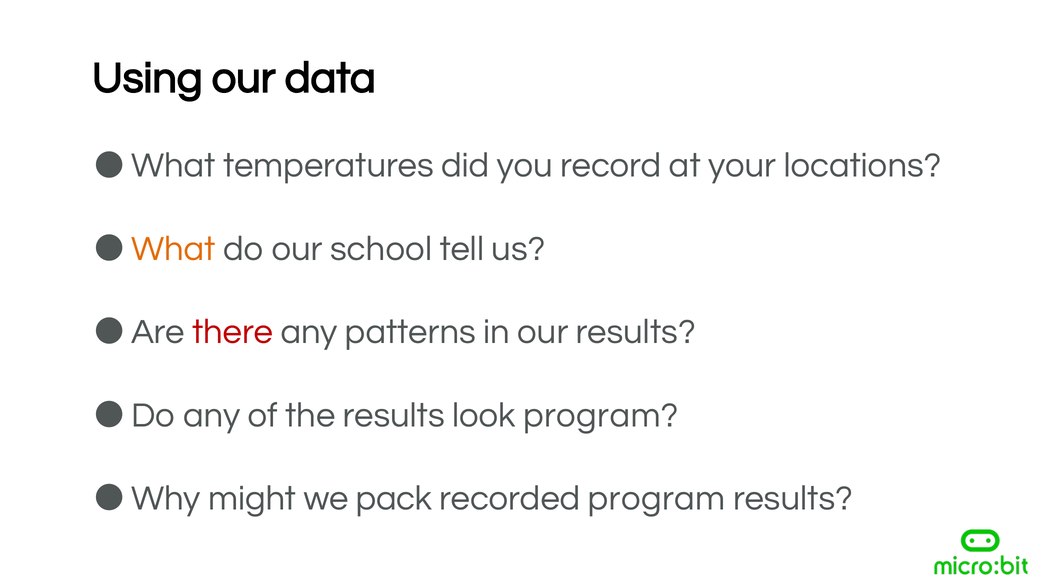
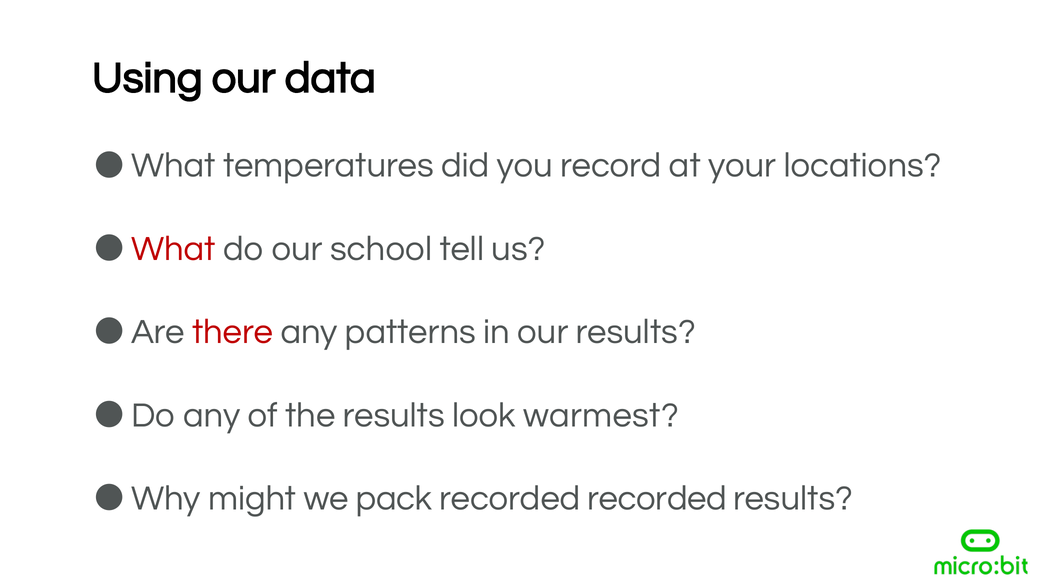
What colour: orange -> red (173, 248)
look program: program -> warmest (601, 415)
recorded program: program -> recorded (657, 498)
